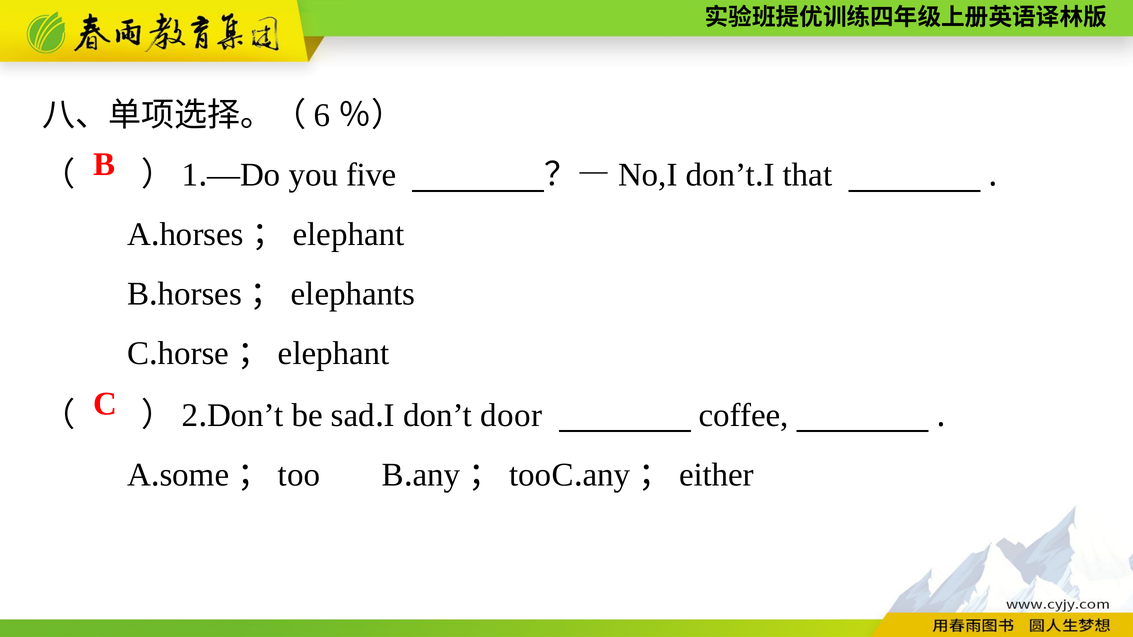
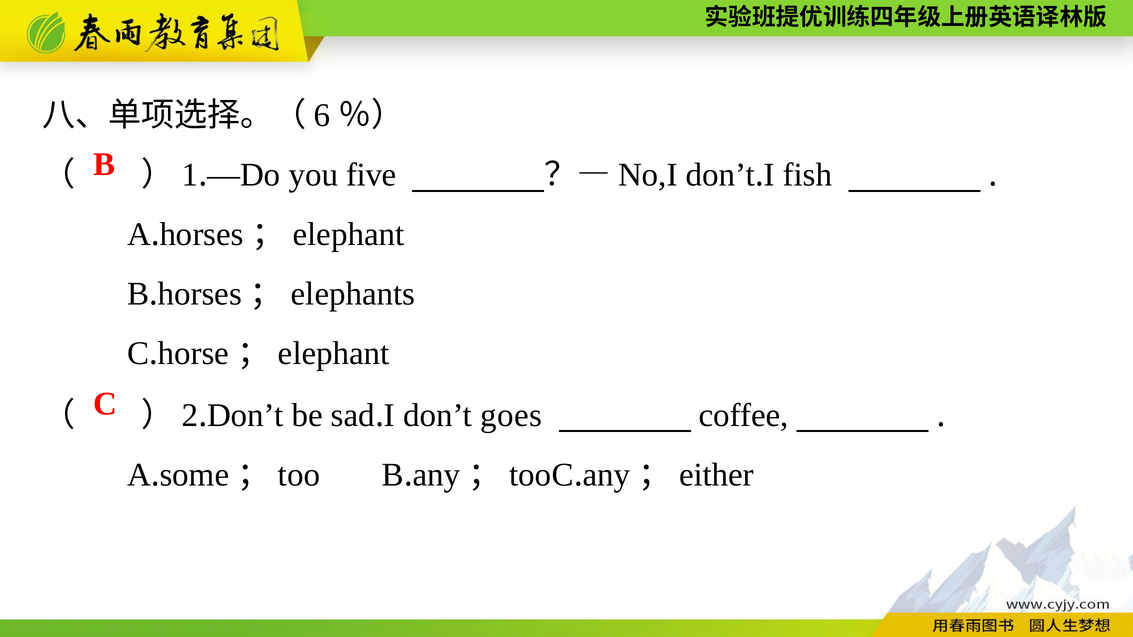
that: that -> fish (807, 175)
door: door -> goes (511, 416)
